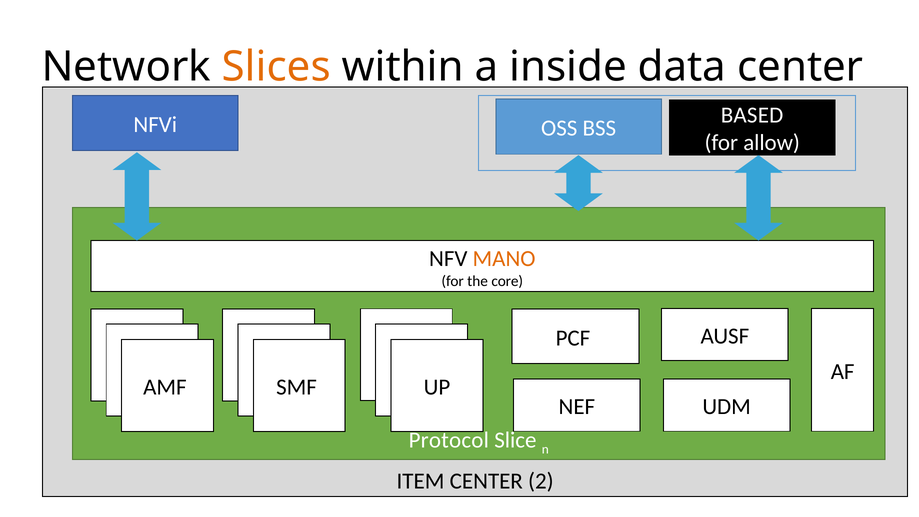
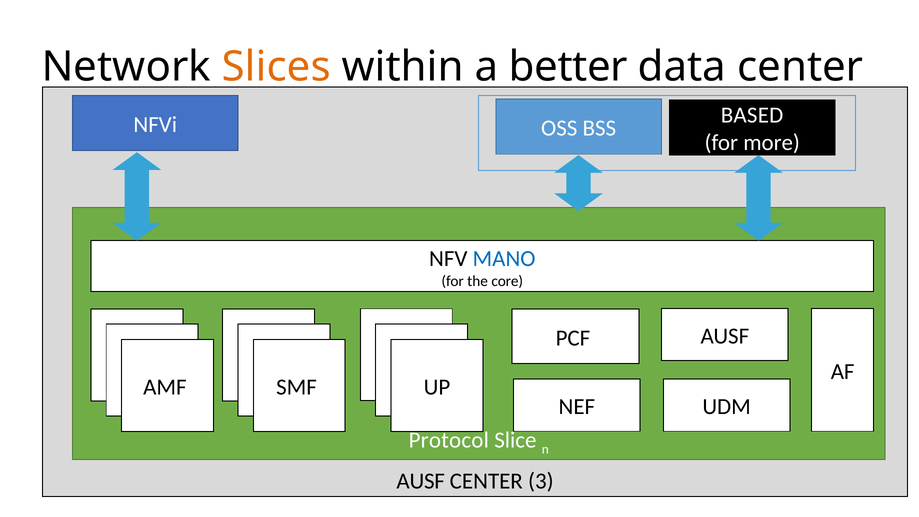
inside: inside -> better (568, 67)
allow: allow -> more (772, 143)
MANO colour: orange -> blue (504, 259)
ITEM: ITEM -> AUSF (421, 481)
2: 2 -> 3 (541, 481)
